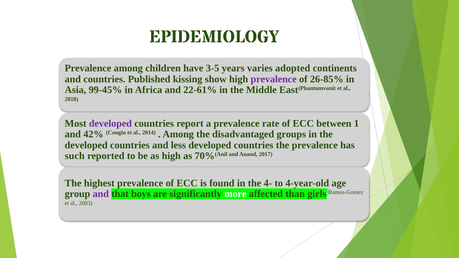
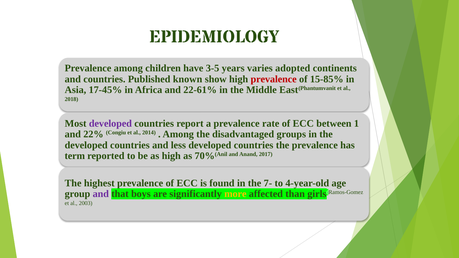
kissing: kissing -> known (188, 79)
prevalence colour: purple -> red (274, 79)
26-85%: 26-85% -> 15-85% (327, 79)
99-45%: 99-45% -> 17-45% (105, 90)
42%: 42% -> 22% (93, 134)
such: such -> term (75, 156)
4-: 4- -> 7- (268, 183)
more colour: white -> yellow (235, 194)
